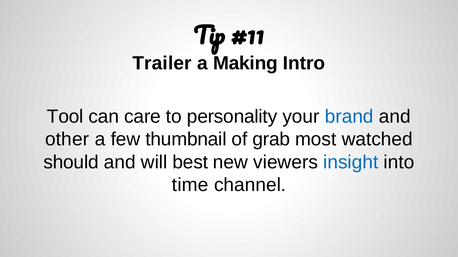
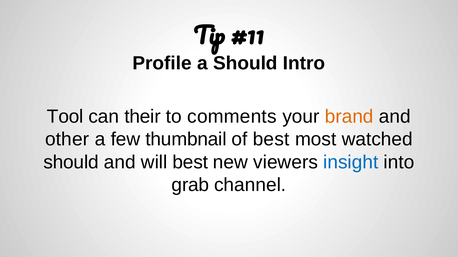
Trailer: Trailer -> Profile (162, 63)
a Making: Making -> Should (245, 63)
care: care -> their (143, 117)
personality: personality -> comments (232, 117)
brand colour: blue -> orange (349, 117)
of grab: grab -> best (271, 140)
time: time -> grab (190, 186)
